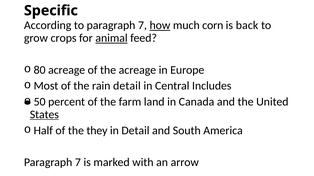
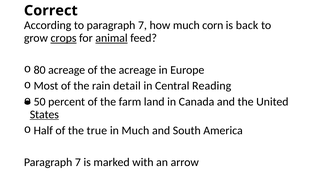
Specific: Specific -> Correct (51, 11)
how underline: present -> none (160, 25)
crops underline: none -> present (64, 38)
Includes: Includes -> Reading (212, 86)
they: they -> true (97, 131)
in Detail: Detail -> Much (135, 131)
